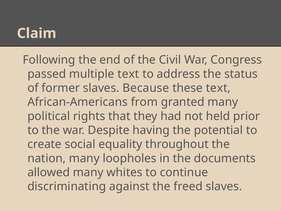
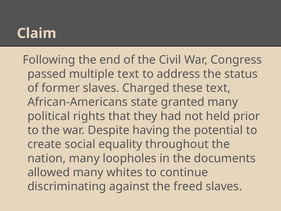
Because: Because -> Charged (146, 88)
from: from -> state (144, 102)
